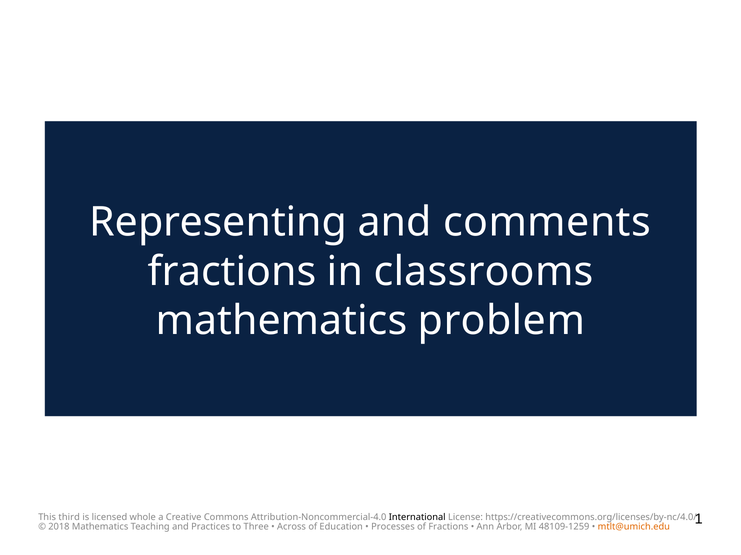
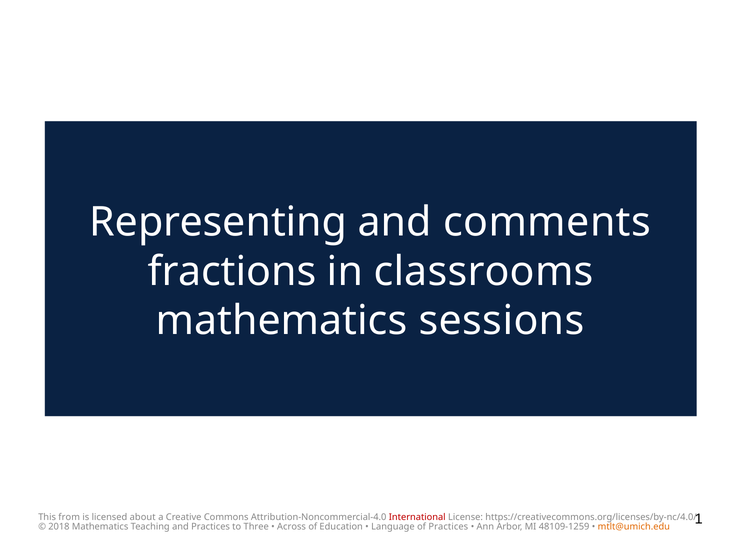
problem: problem -> sessions (501, 321)
third: third -> from (69, 518)
whole: whole -> about (143, 518)
International colour: black -> red (417, 518)
Processes: Processes -> Language (393, 527)
of Fractions: Fractions -> Practices (448, 527)
